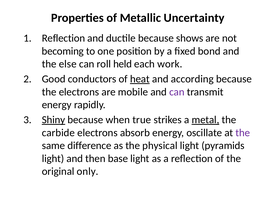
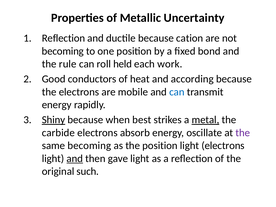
shows: shows -> cation (190, 38)
else: else -> rule (68, 64)
heat underline: present -> none (140, 79)
can colour: purple -> blue (177, 92)
true: true -> best (142, 120)
same difference: difference -> becoming (89, 146)
the physical: physical -> position (160, 146)
light pyramids: pyramids -> electrons (223, 146)
and underline: none -> present (75, 158)
base: base -> gave (118, 158)
only: only -> such (88, 171)
